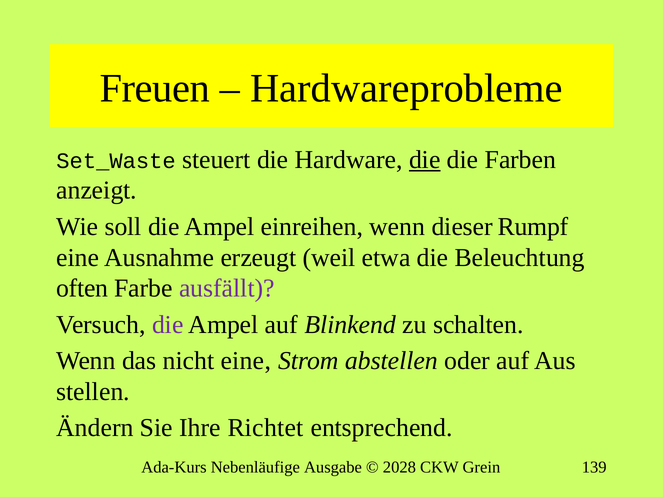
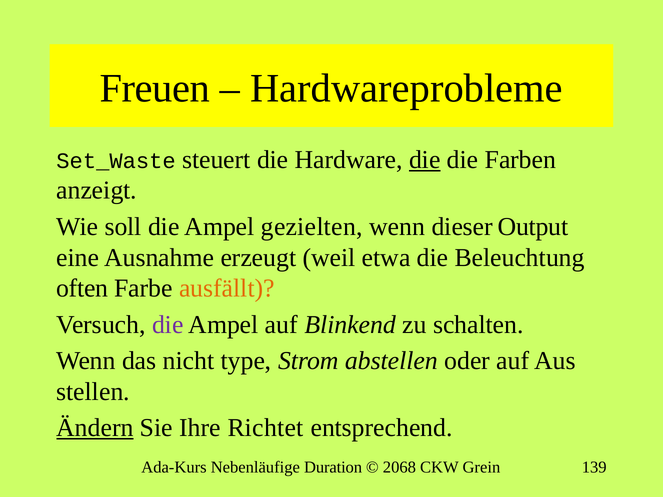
einreihen: einreihen -> gezielten (312, 227)
Rumpf: Rumpf -> Output (533, 227)
ausfällt colour: purple -> orange (227, 289)
nicht eine: eine -> type (246, 361)
Ändern underline: none -> present (95, 428)
Ausgabe: Ausgabe -> Duration (333, 467)
2028: 2028 -> 2068 (399, 467)
